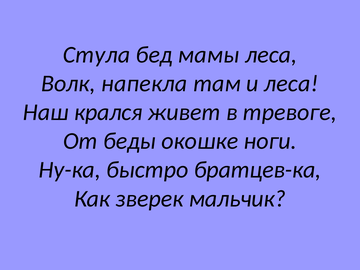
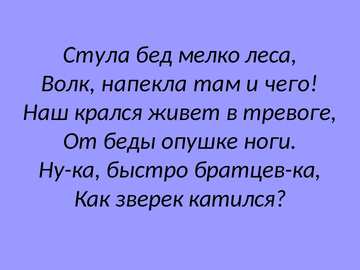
мамы: мамы -> мелко (209, 55)
и леса: леса -> чего (291, 83)
окошке: окошке -> опушке (200, 141)
мальчик: мальчик -> катился (237, 199)
